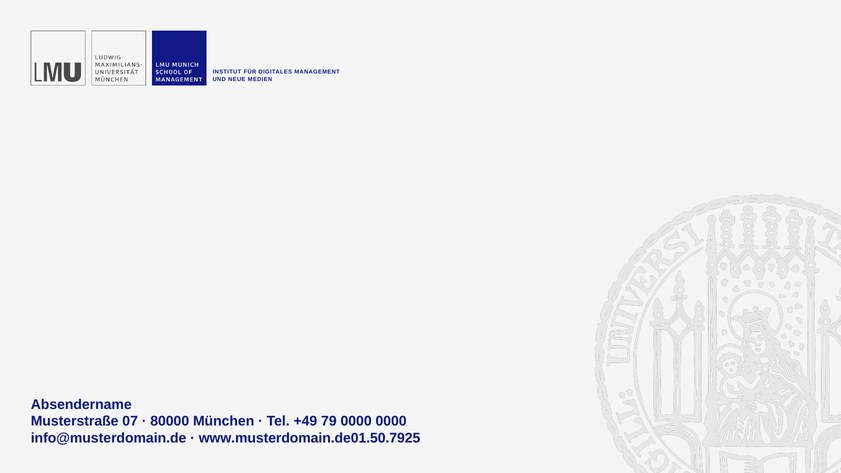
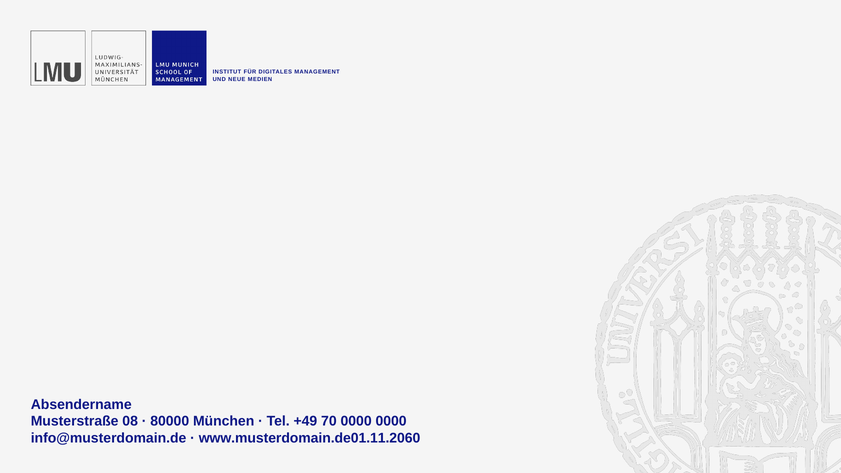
07: 07 -> 08 (130, 421)
79: 79 -> 70 (329, 421)
www.musterdomain.de01.50.7925: www.musterdomain.de01.50.7925 -> www.musterdomain.de01.11.2060 (310, 438)
